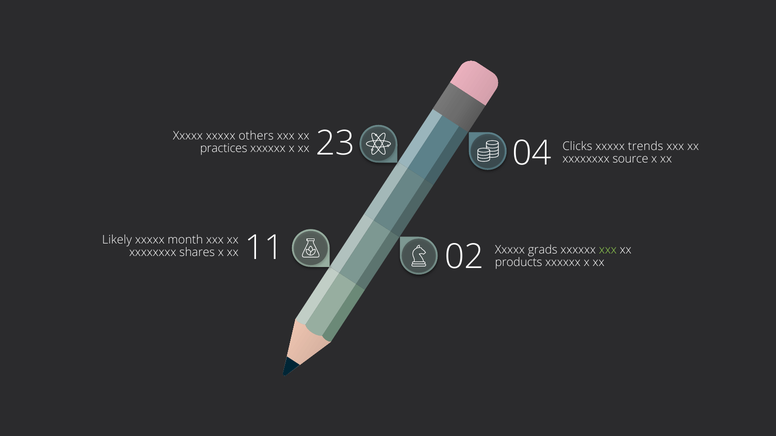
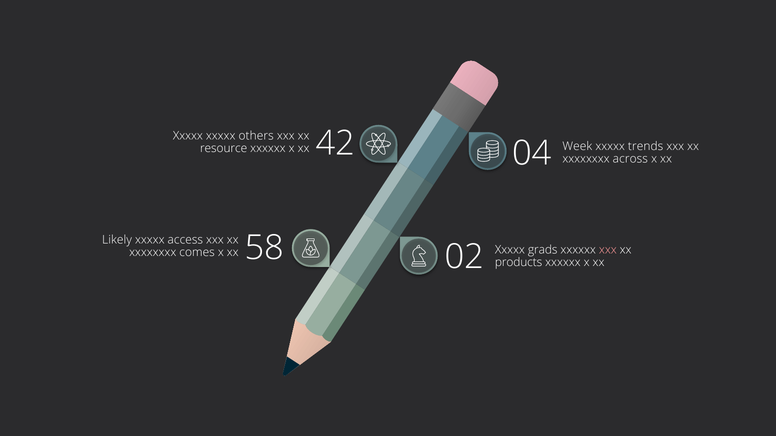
Clicks: Clicks -> Week (577, 146)
practices: practices -> resource (224, 148)
23: 23 -> 42 (335, 144)
source: source -> across (630, 159)
month: month -> access (185, 240)
xxx colour: light green -> pink (608, 250)
shares: shares -> comes (197, 253)
11: 11 -> 58 (264, 248)
